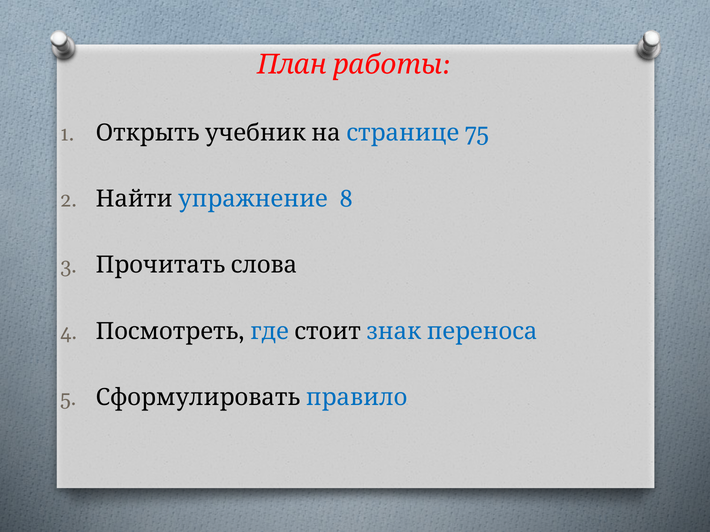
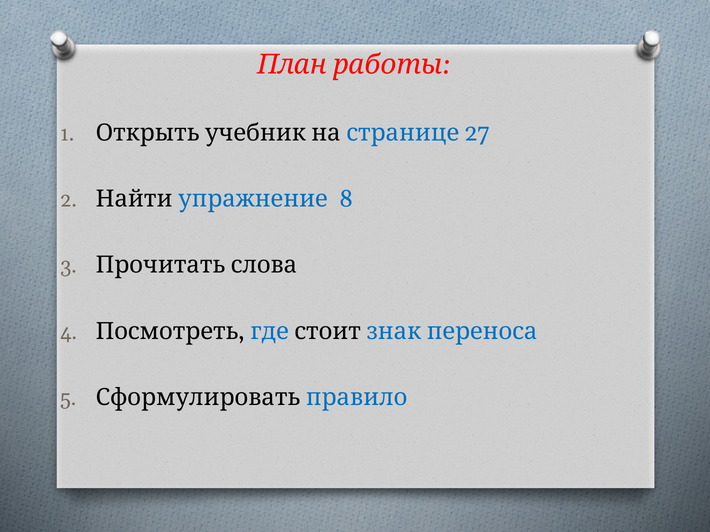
75: 75 -> 27 (477, 133)
